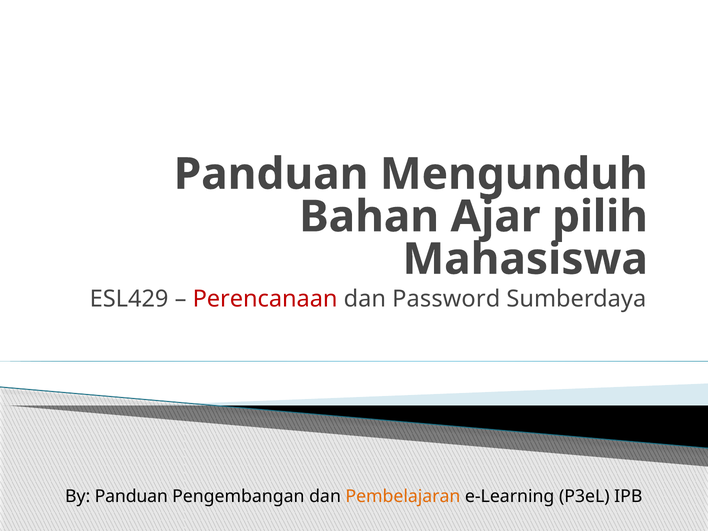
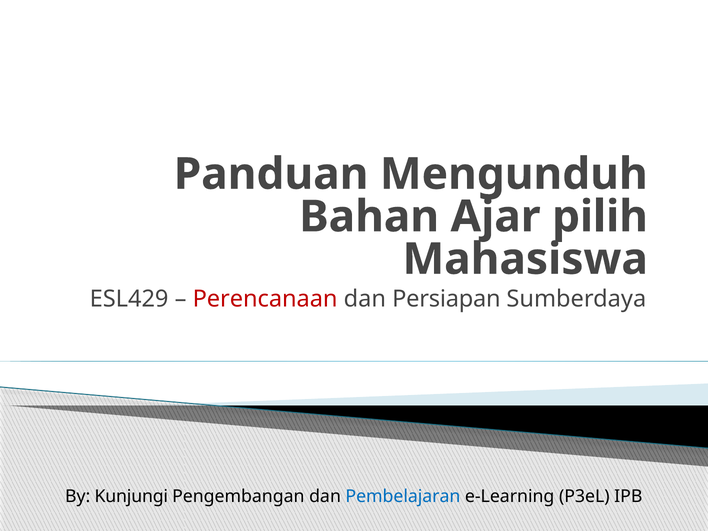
Password: Password -> Persiapan (446, 299)
By Panduan: Panduan -> Kunjungi (131, 496)
Pembelajaran colour: orange -> blue (403, 496)
